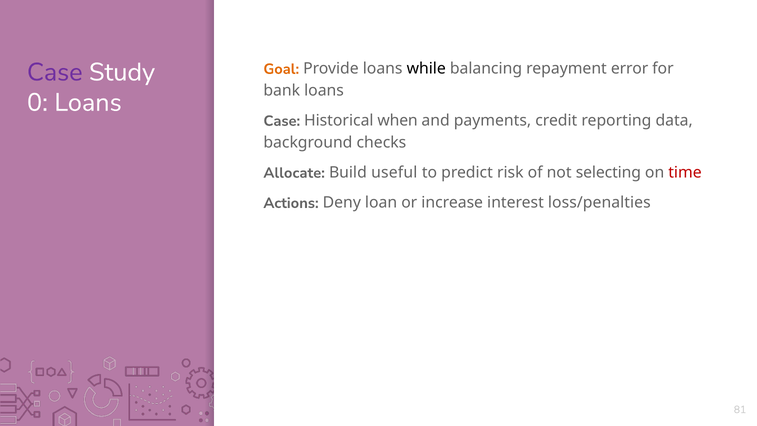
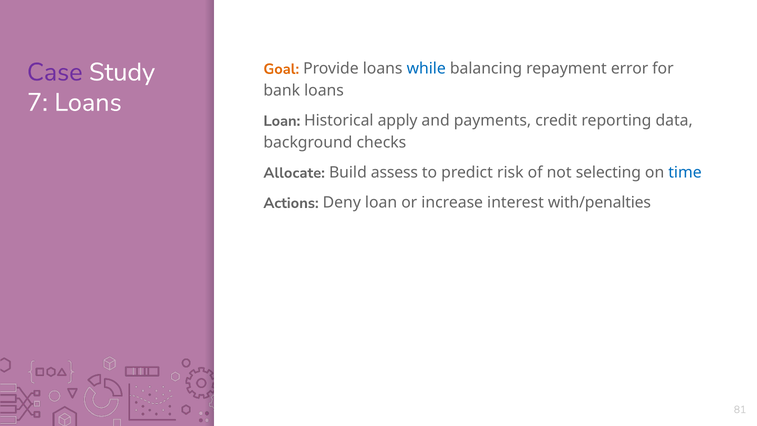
while colour: black -> blue (426, 69)
0: 0 -> 7 (37, 102)
Case: Case -> Loan (282, 121)
when: when -> apply (398, 121)
useful: useful -> assess (394, 172)
time colour: red -> blue (685, 172)
loss/penalties: loss/penalties -> with/penalties (599, 203)
